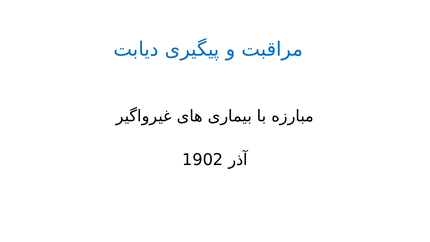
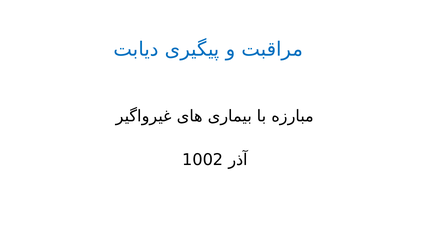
1902: 1902 -> 1002 (203, 160)
